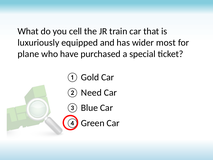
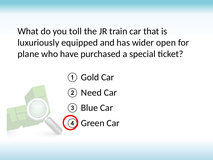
cell: cell -> toll (75, 31)
most: most -> open (166, 43)
